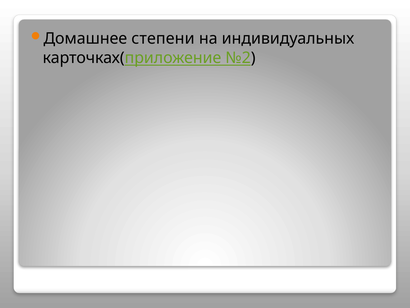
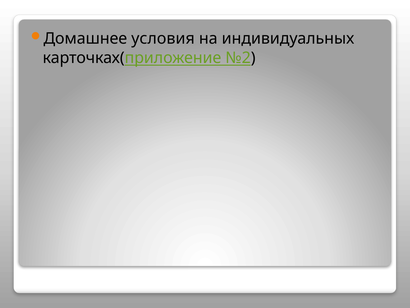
степени: степени -> условия (163, 39)
